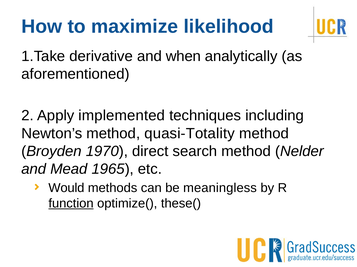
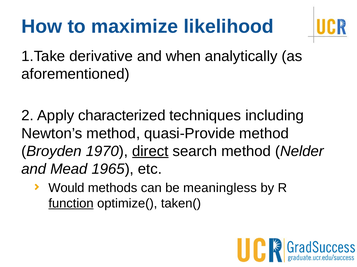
implemented: implemented -> characterized (122, 116)
quasi-Totality: quasi-Totality -> quasi-Provide (190, 134)
direct underline: none -> present (150, 152)
these(: these( -> taken( (181, 204)
